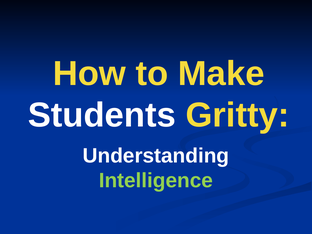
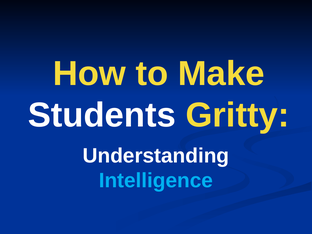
Intelligence colour: light green -> light blue (156, 181)
